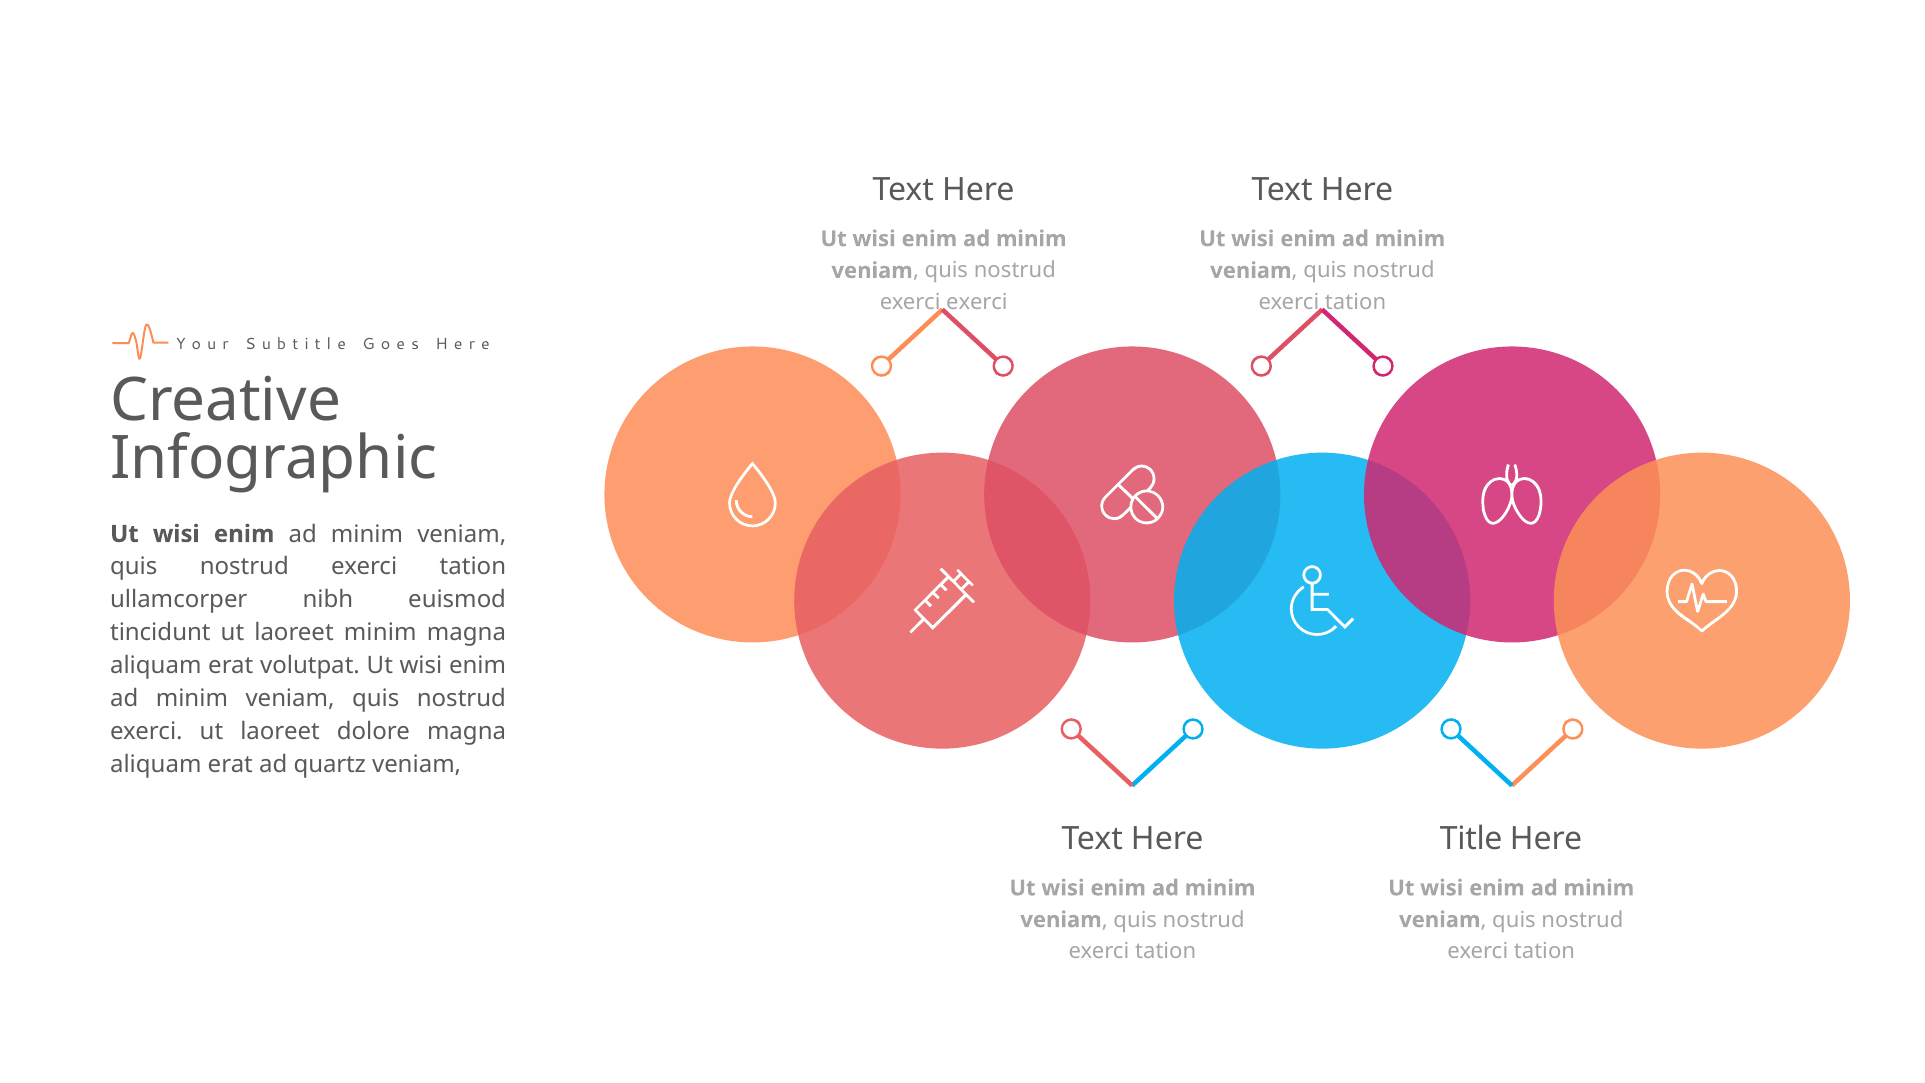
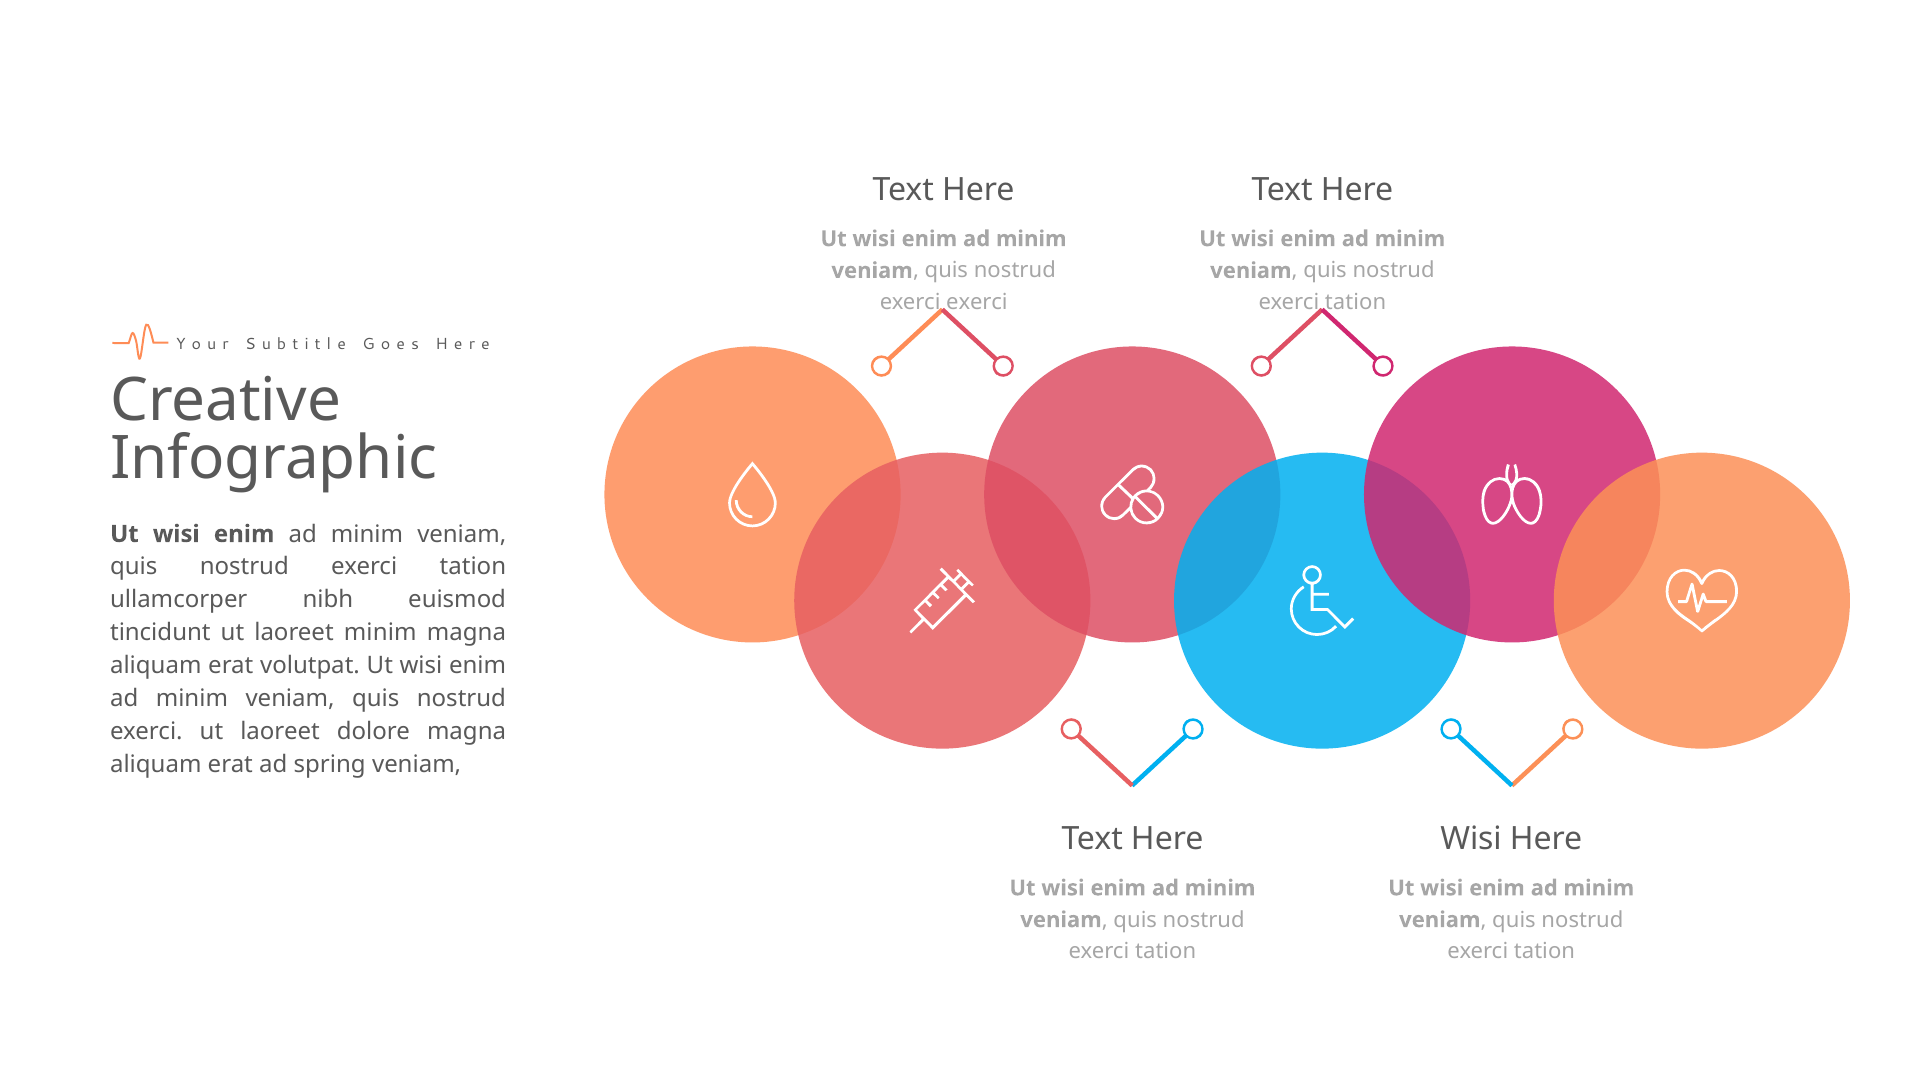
quartz: quartz -> spring (330, 764)
Title: Title -> Wisi (1471, 839)
